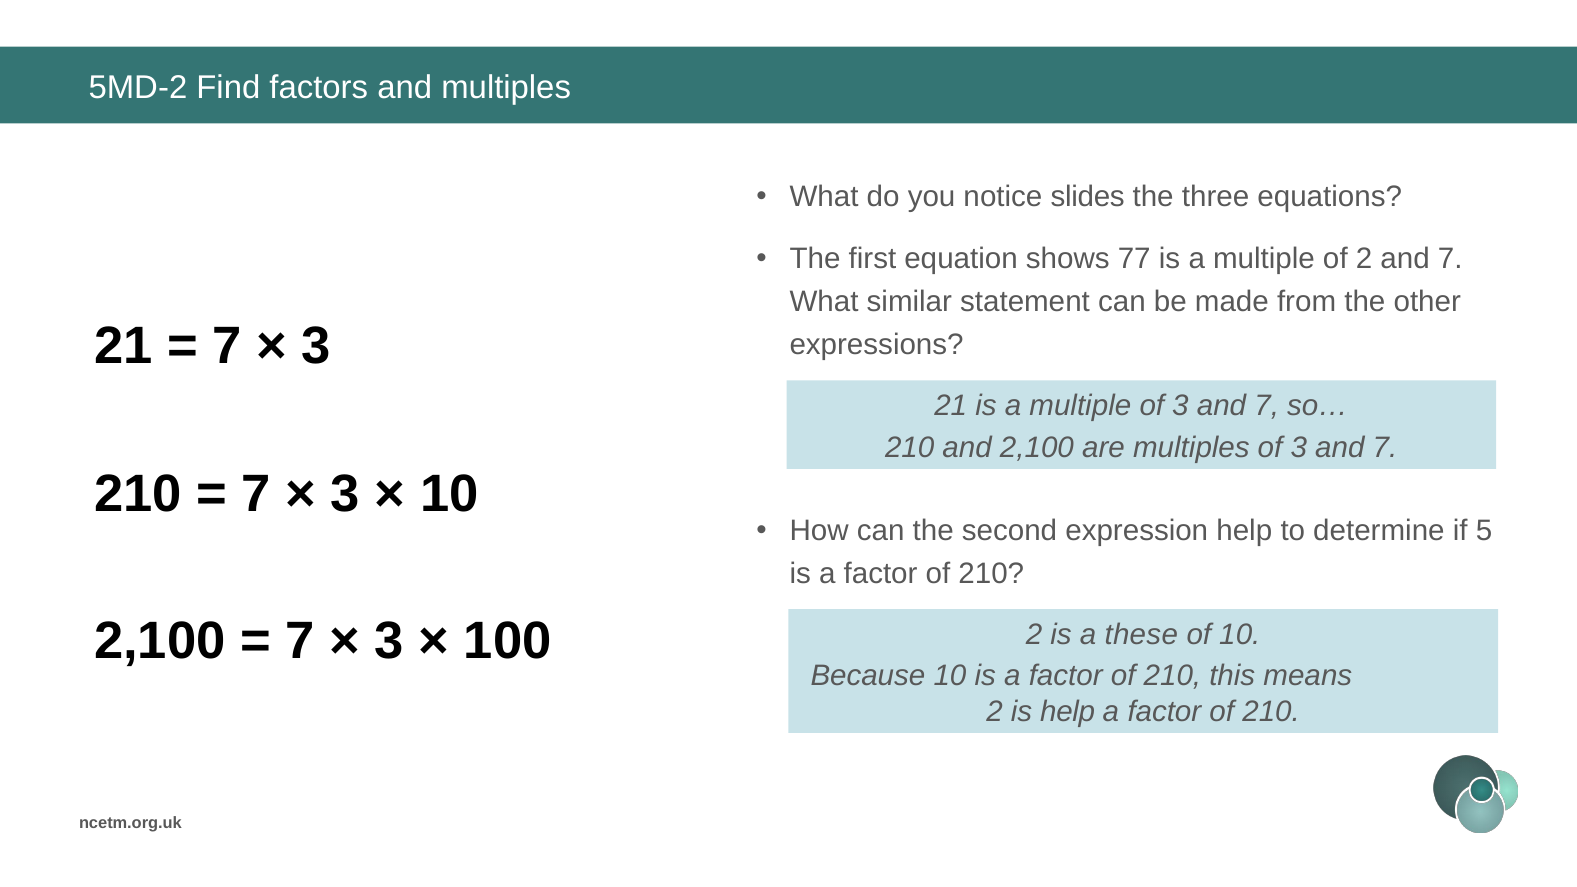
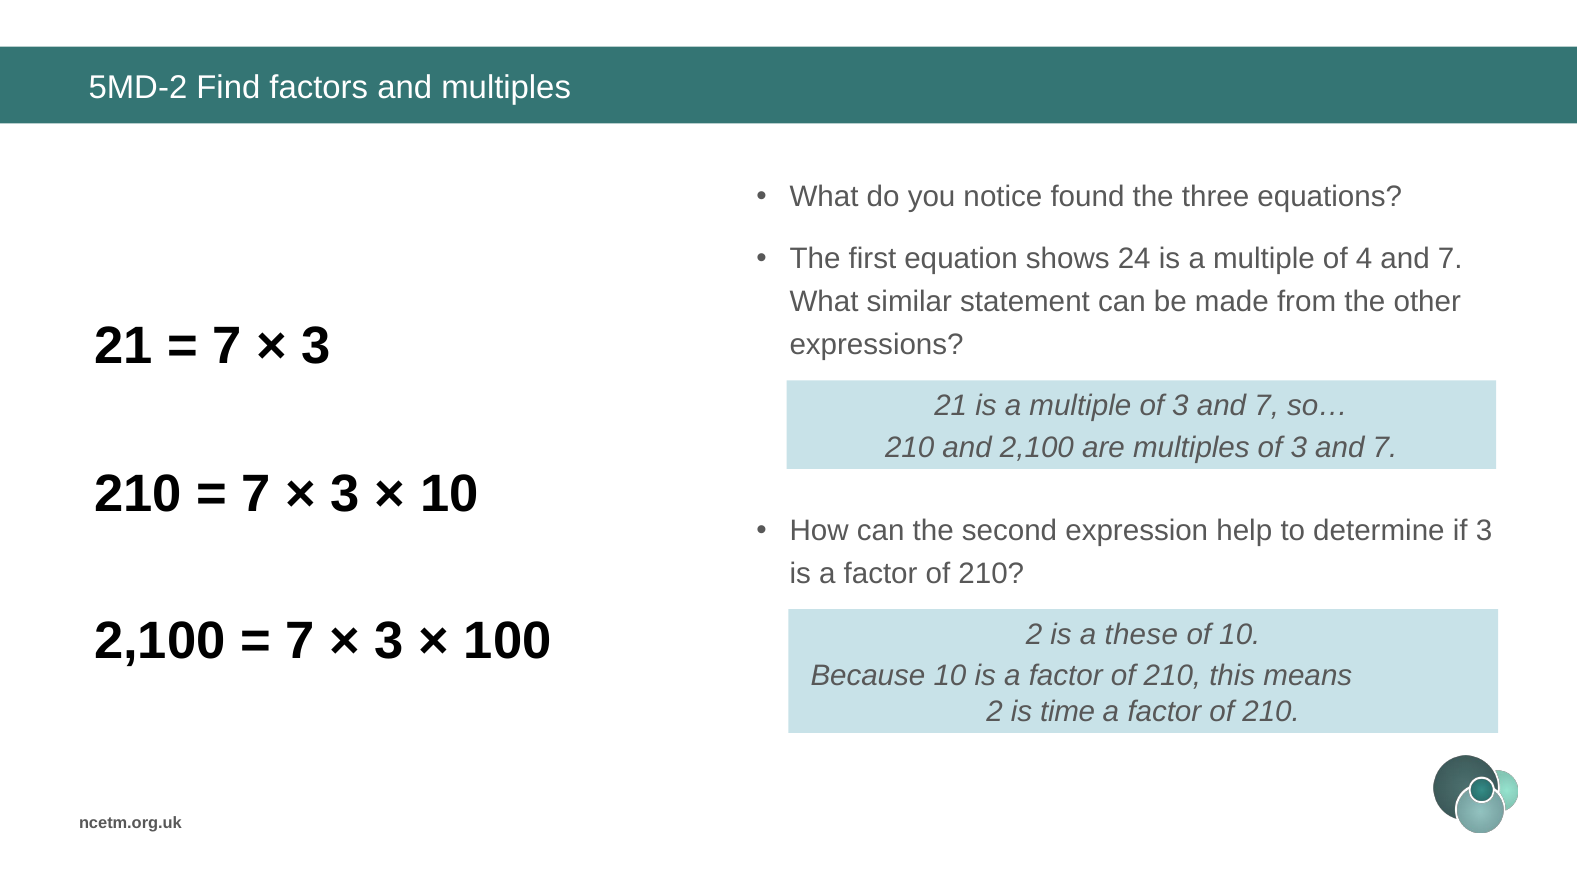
slides: slides -> found (1088, 197)
77: 77 -> 24 (1134, 259)
of 2: 2 -> 4 (1364, 259)
if 5: 5 -> 3 (1484, 531)
is help: help -> time (1068, 712)
